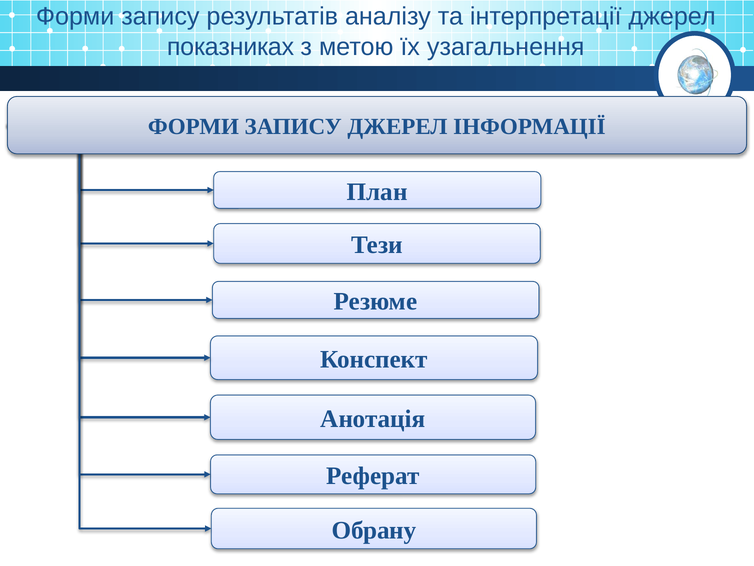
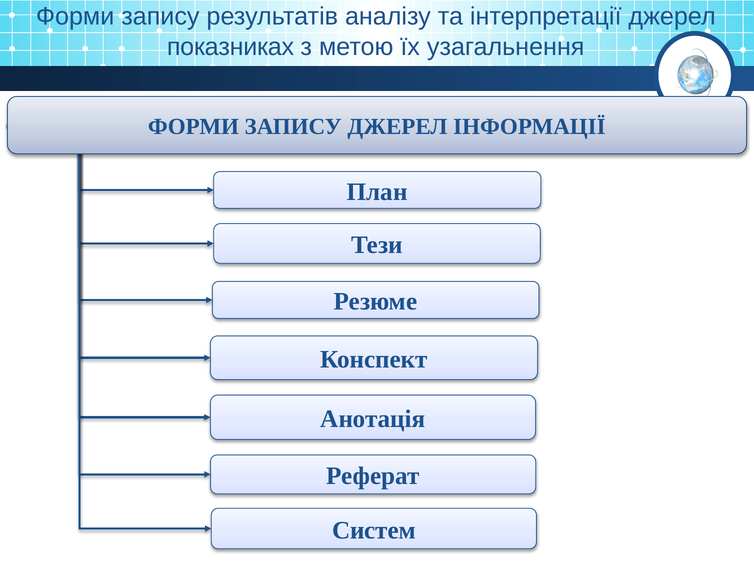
Обрану: Обрану -> Систем (374, 530)
